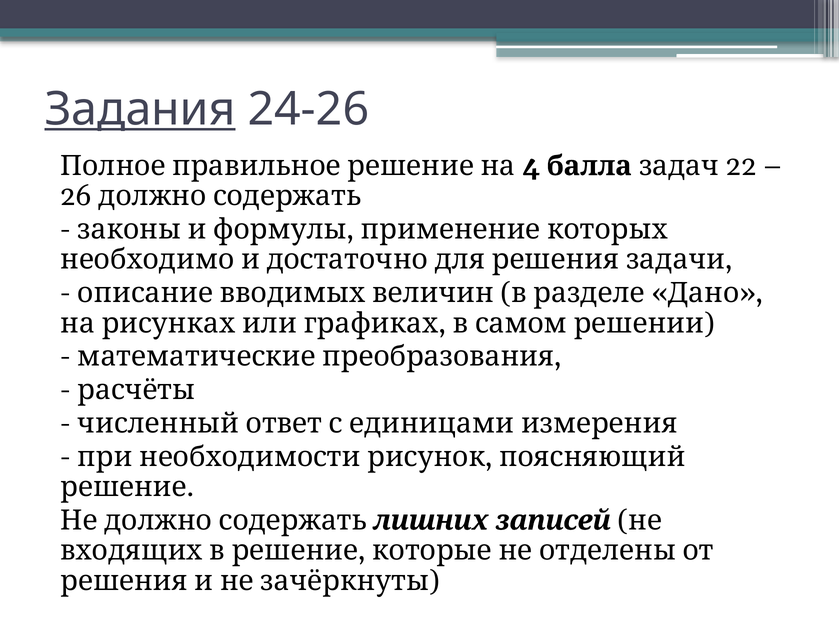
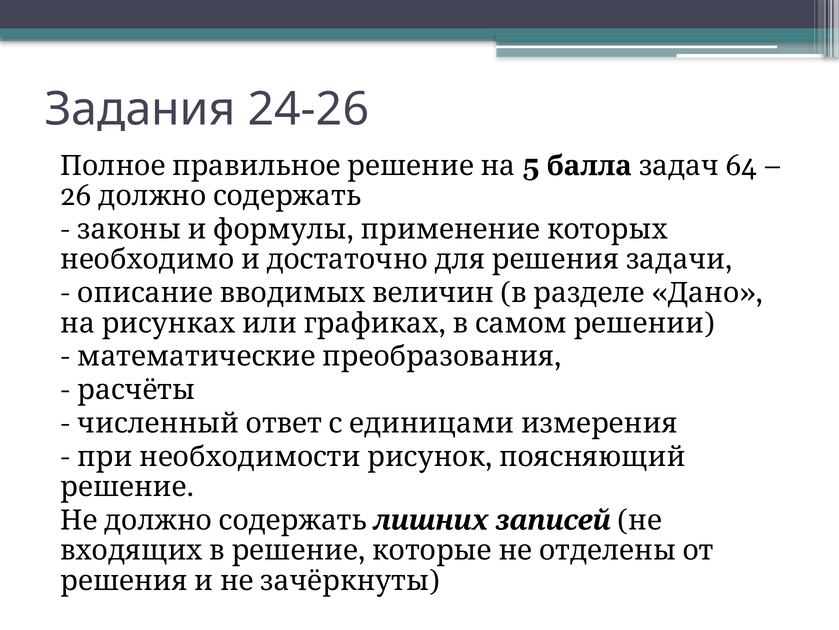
Задания underline: present -> none (140, 109)
4: 4 -> 5 (531, 166)
22: 22 -> 64 (741, 166)
